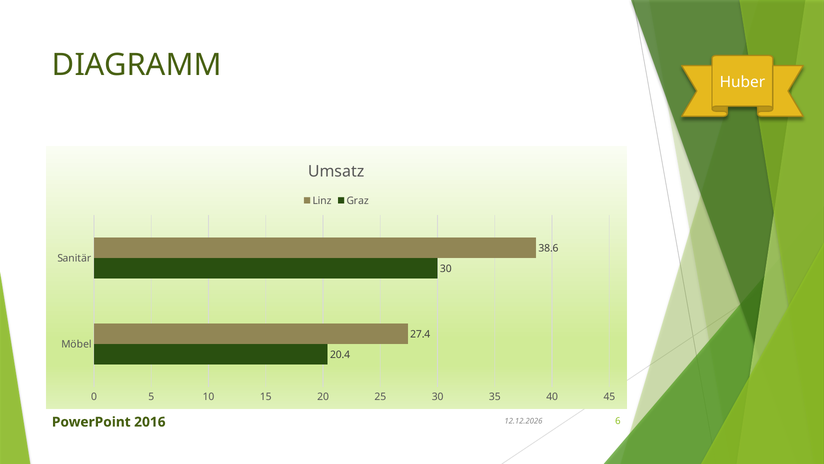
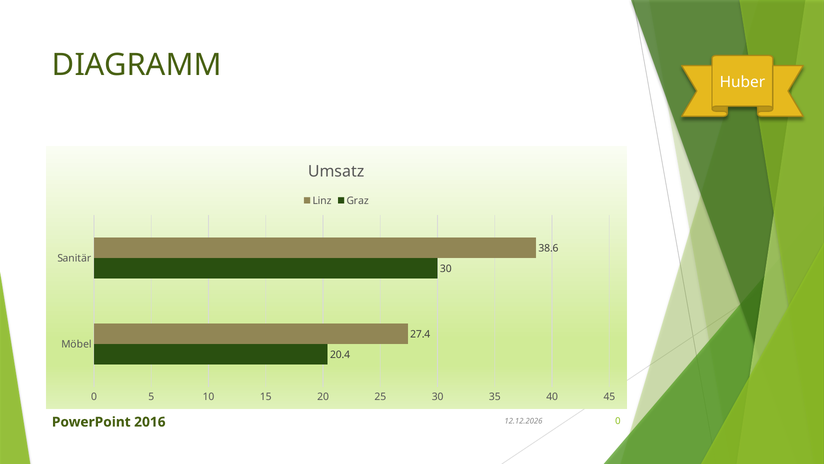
2016 6: 6 -> 0 (618, 421)
